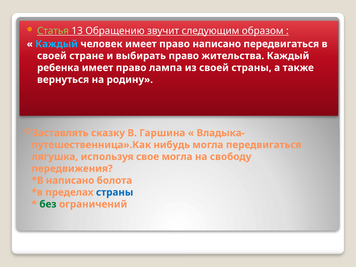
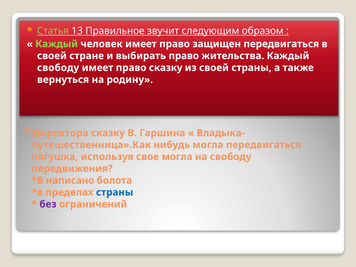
Обращению: Обращению -> Правильное (115, 31)
Каждый colour: light blue -> light green (57, 44)
право написано: написано -> защищен (217, 44)
ребенка: ребенка -> свободу (58, 68)
право лампа: лампа -> сказку (166, 68)
Заставлять: Заставлять -> Директора (60, 133)
без colour: green -> purple (48, 204)
